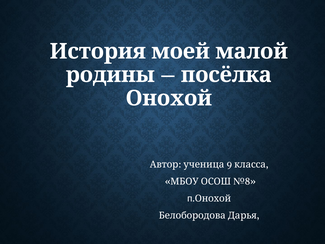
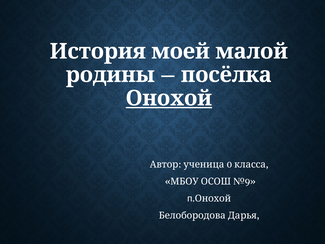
Онохой underline: none -> present (169, 98)
9: 9 -> 0 (229, 164)
№8: №8 -> №9 (244, 181)
